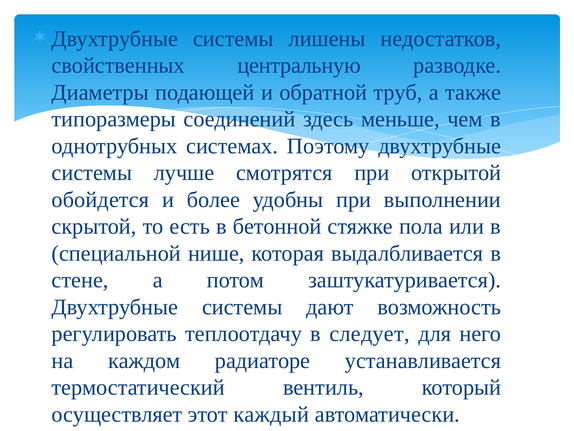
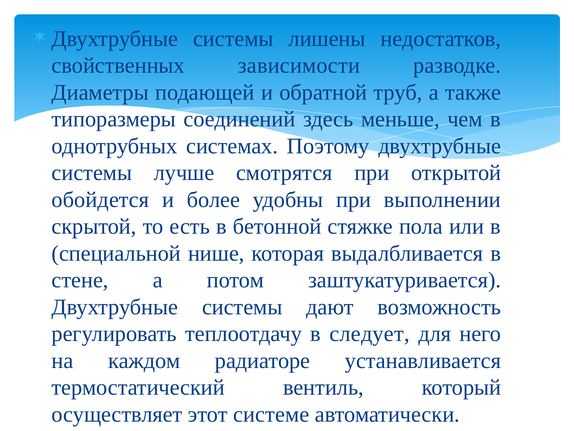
центральную: центральную -> зависимости (299, 66)
каждый: каждый -> системе (271, 414)
